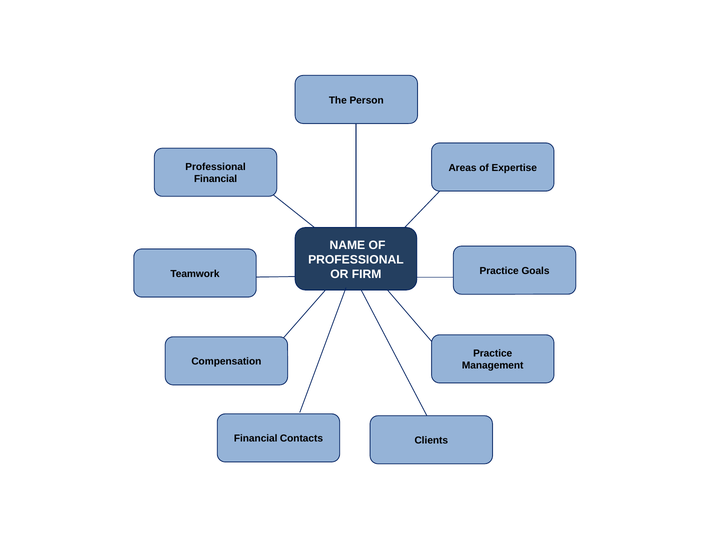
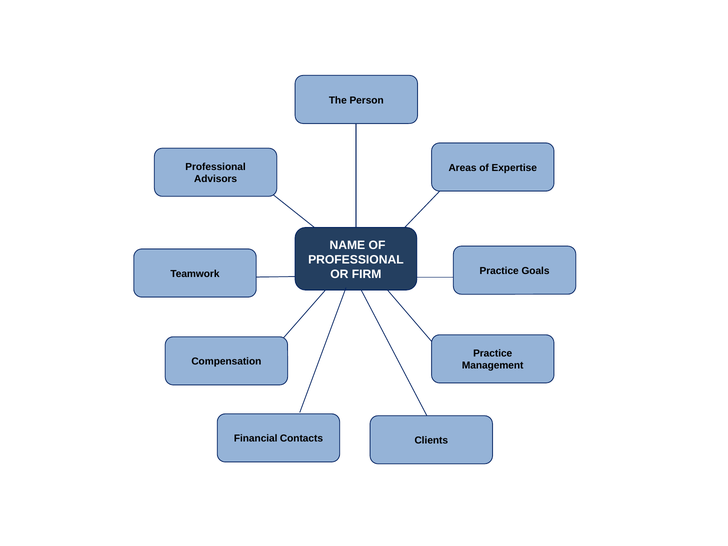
Financial: Financial -> Advisors (216, 179)
